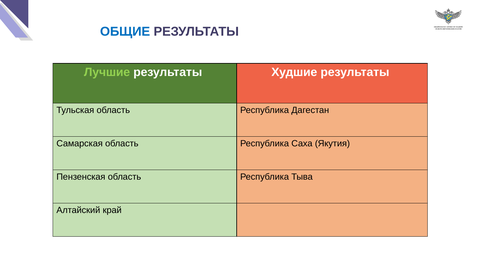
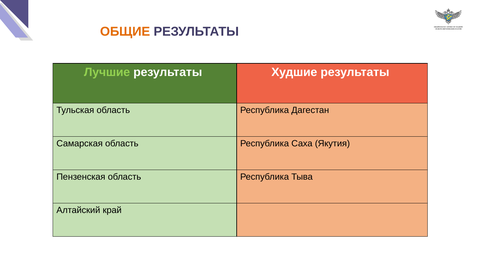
ОБЩИЕ colour: blue -> orange (125, 32)
